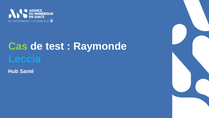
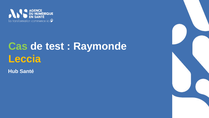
Leccia colour: light blue -> yellow (25, 59)
